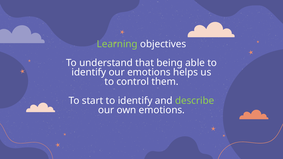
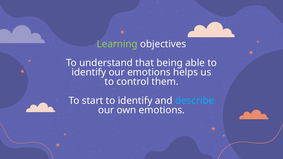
describe colour: light green -> light blue (195, 101)
